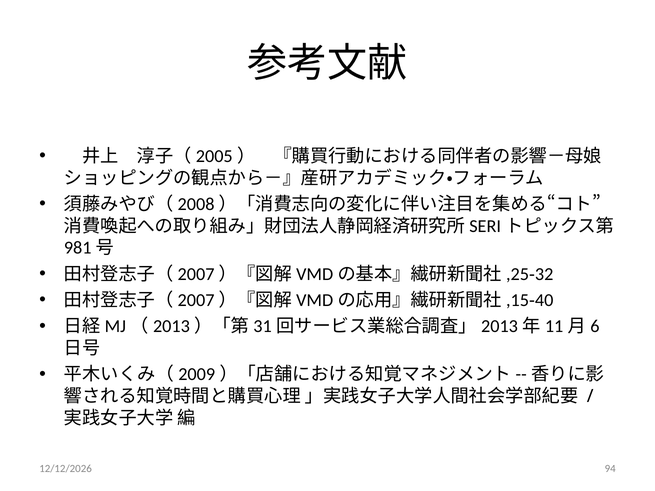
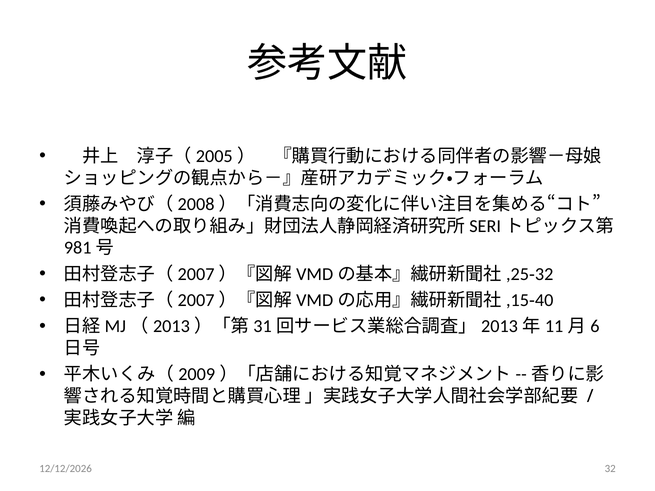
94: 94 -> 32 (610, 469)
